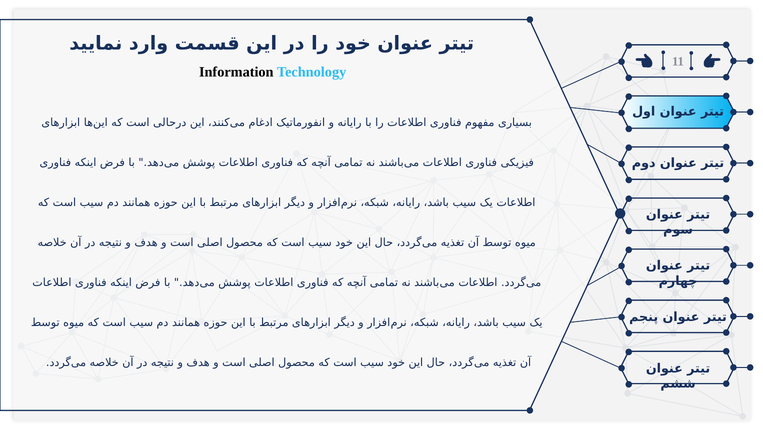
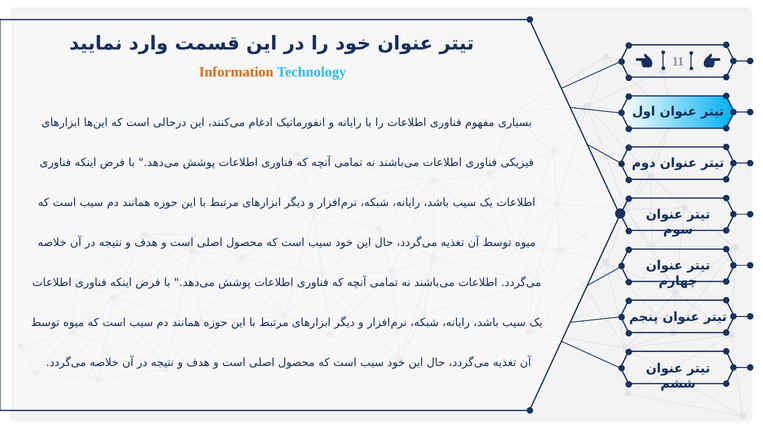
Information colour: black -> orange (236, 72)
